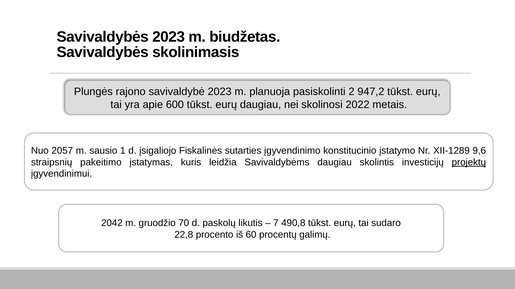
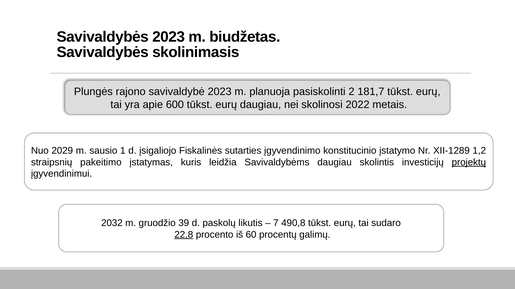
947,2: 947,2 -> 181,7 (371, 92)
2057: 2057 -> 2029 (62, 151)
9,6: 9,6 -> 1,2 (479, 151)
2042: 2042 -> 2032 (112, 223)
70: 70 -> 39 (184, 223)
22,8 underline: none -> present (184, 235)
